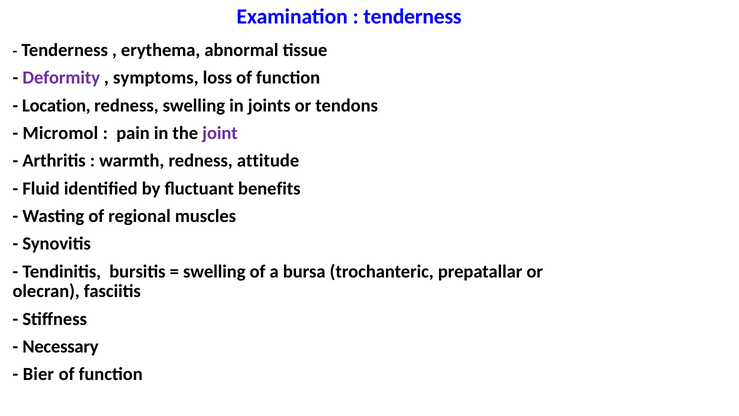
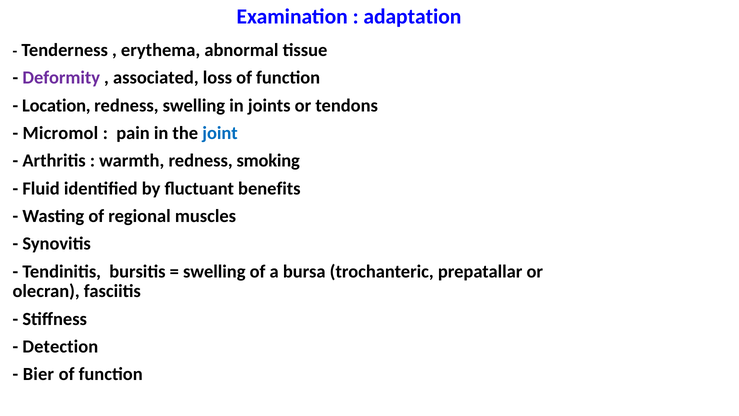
tenderness: tenderness -> adaptation (412, 17)
symptoms: symptoms -> associated (156, 78)
joint colour: purple -> blue (220, 133)
attitude: attitude -> smoking (268, 161)
Necessary: Necessary -> Detection (60, 346)
